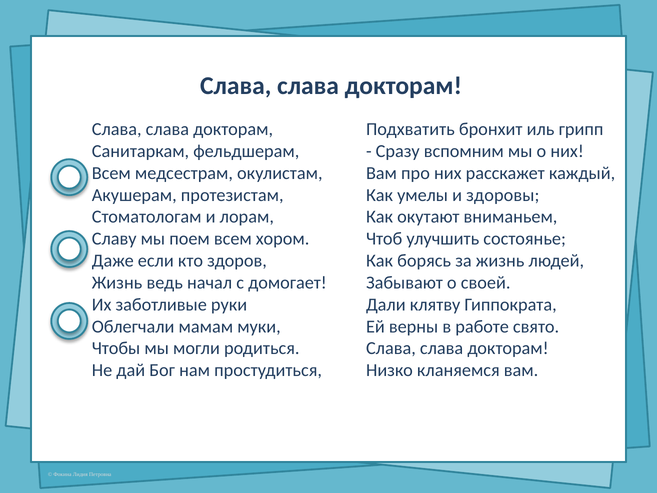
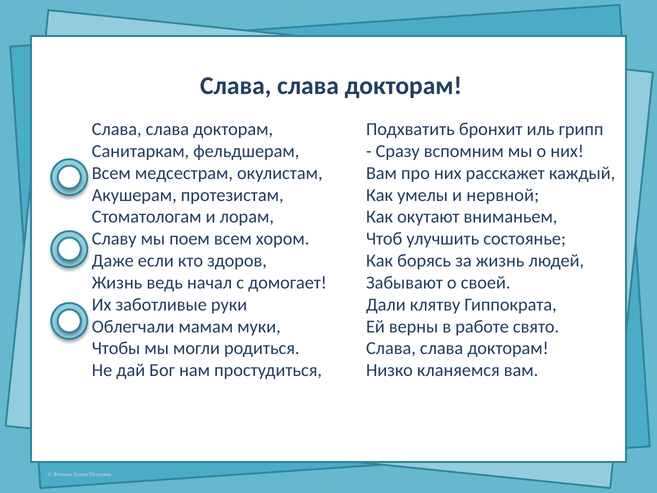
здоровы: здоровы -> нервной (503, 195)
